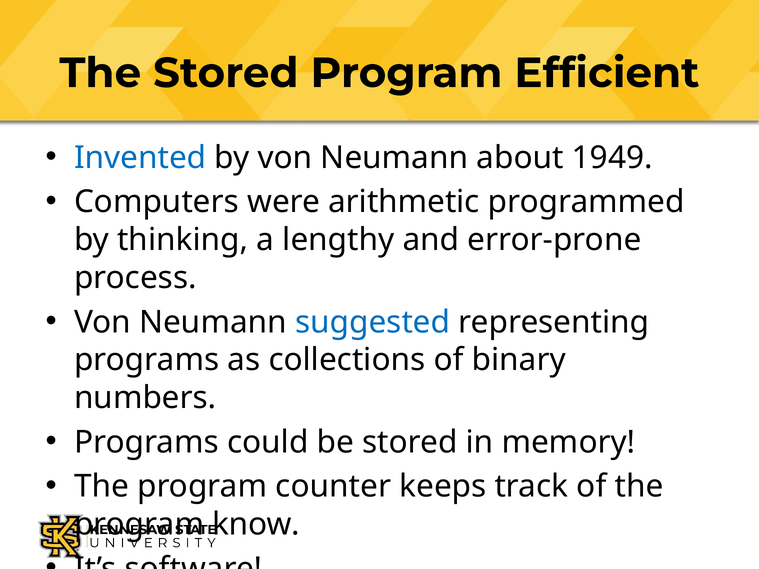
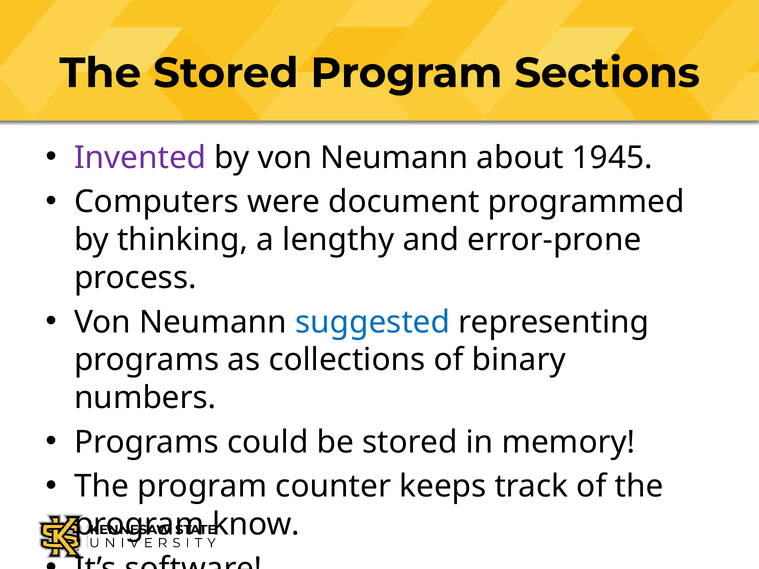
Efficient: Efficient -> Sections (607, 73)
Invented colour: blue -> purple (140, 158)
1949: 1949 -> 1945 (612, 158)
arithmetic: arithmetic -> document (404, 202)
